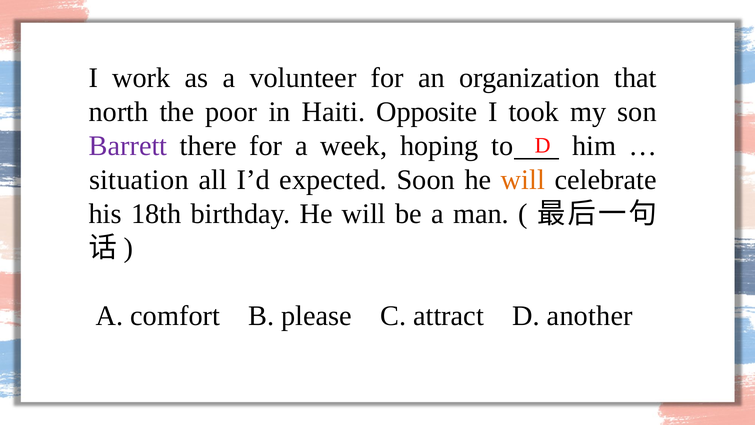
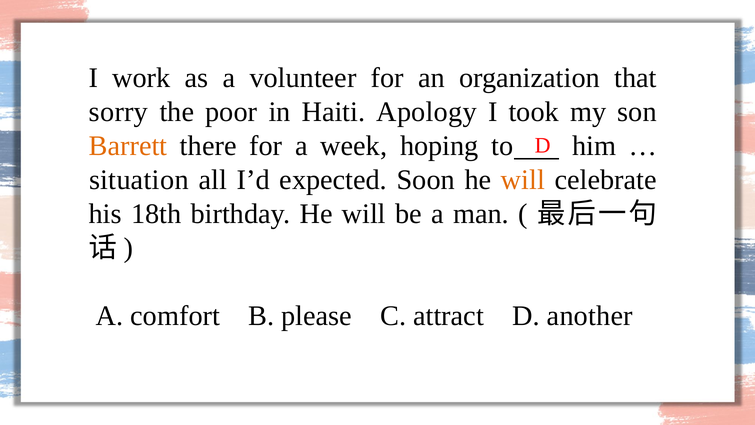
north: north -> sorry (118, 112)
Opposite: Opposite -> Apology (427, 112)
Barrett colour: purple -> orange (128, 146)
